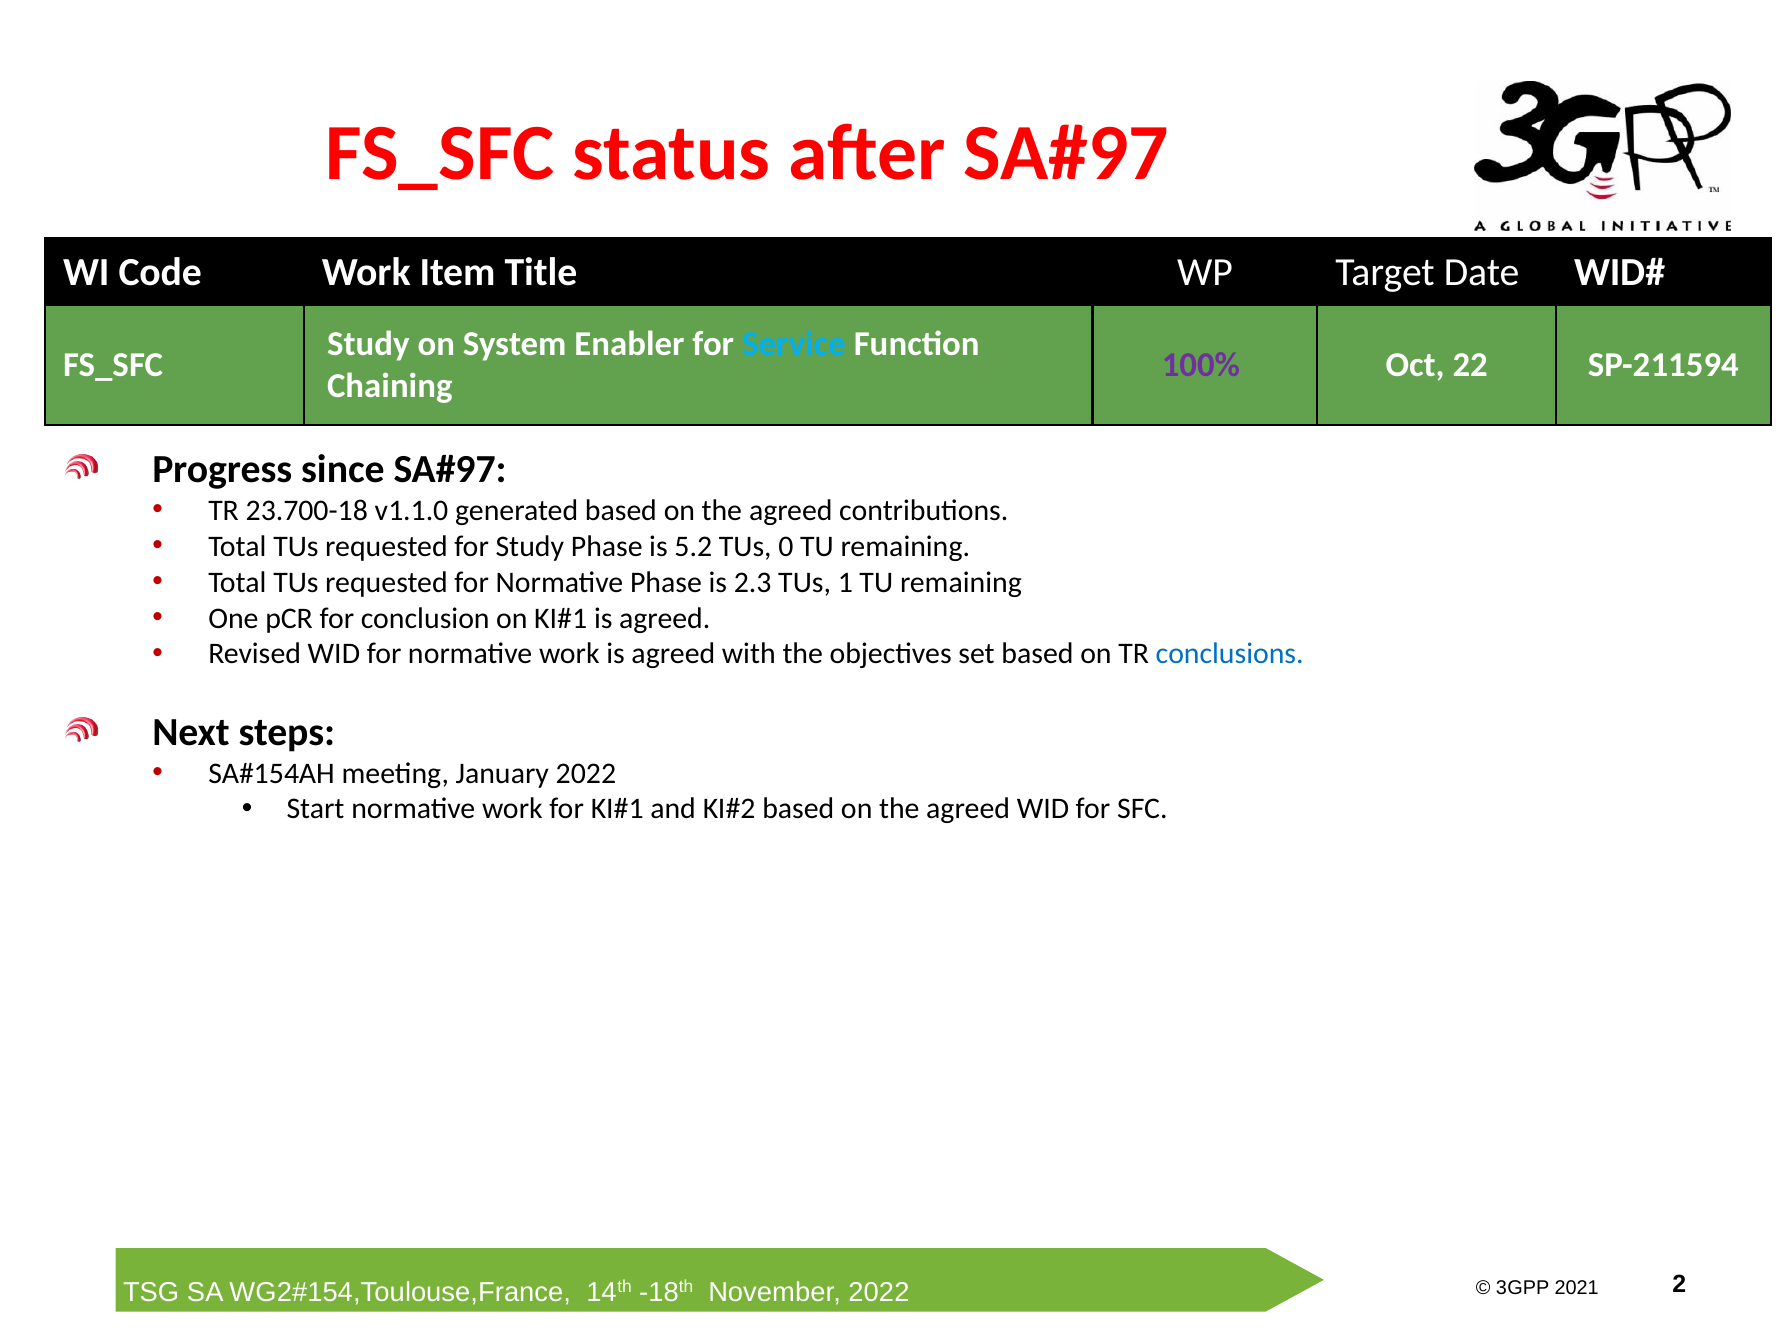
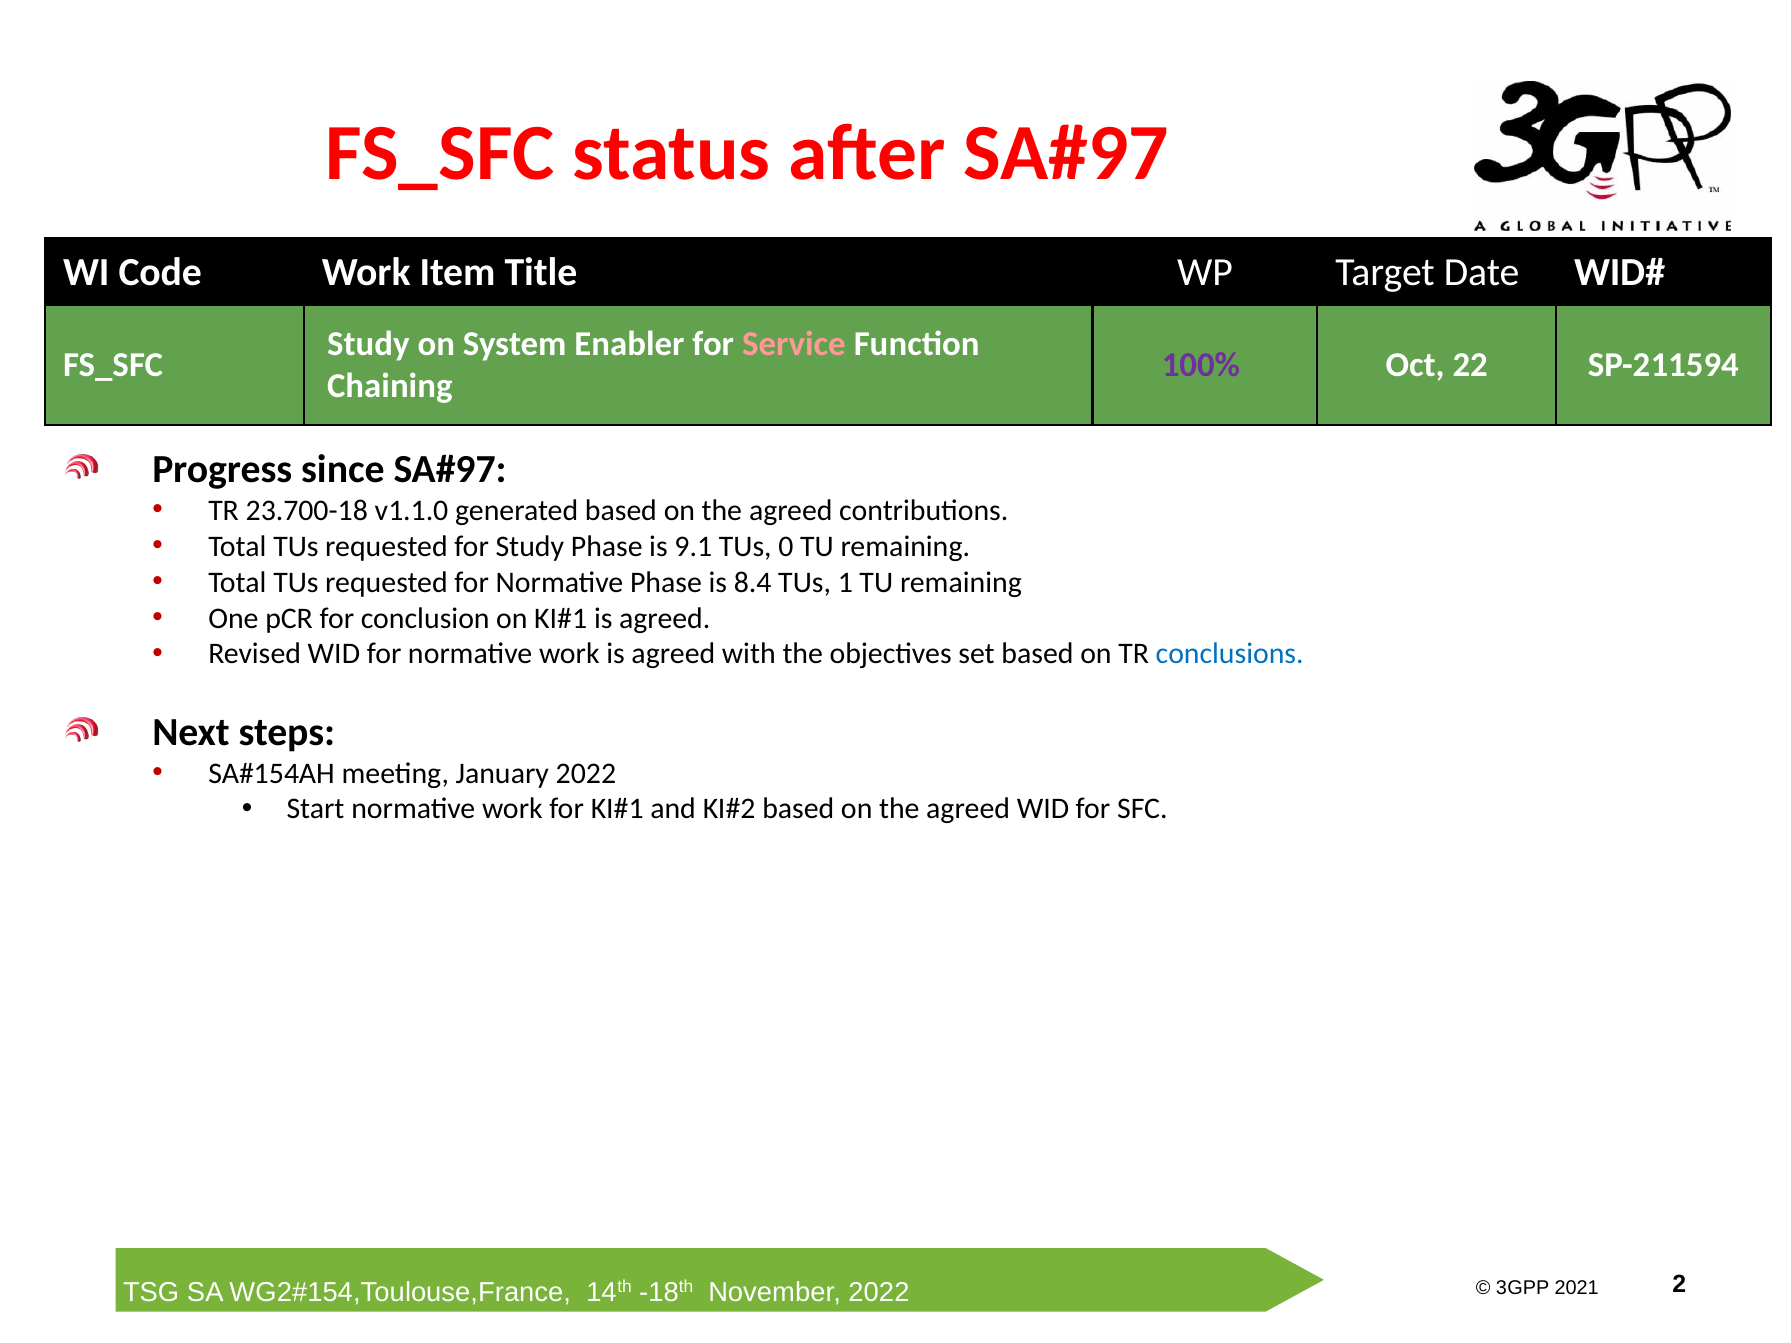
Service colour: light blue -> pink (794, 344)
5.2: 5.2 -> 9.1 (693, 547)
2.3: 2.3 -> 8.4 (753, 582)
